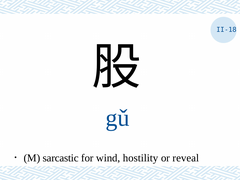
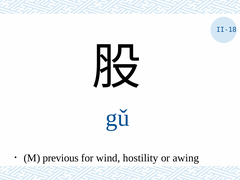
sarcastic: sarcastic -> previous (61, 158)
reveal: reveal -> awing (186, 158)
